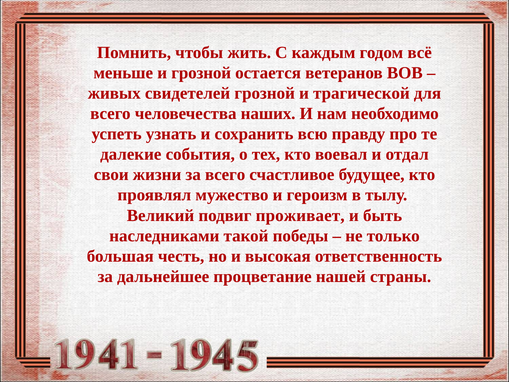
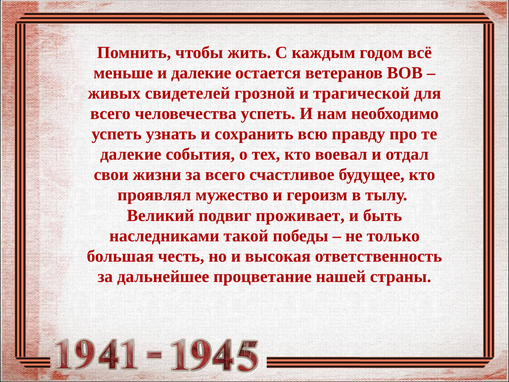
и грозной: грозной -> далекие (201, 73)
человечества наших: наших -> успеть (268, 113)
